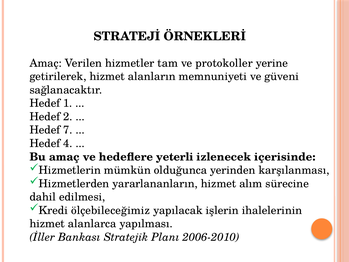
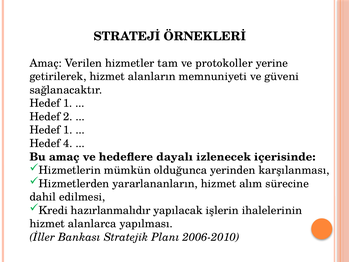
7: 7 -> 1 (68, 130)
yeterli: yeterli -> dayalı (175, 157)
ölçebileceğimiz: ölçebileceğimiz -> hazırlanmalıdır (111, 210)
